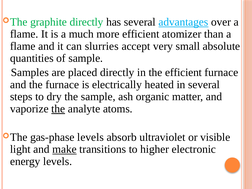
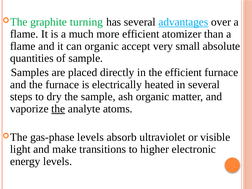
graphite directly: directly -> turning (86, 22)
can slurries: slurries -> organic (102, 46)
make underline: present -> none (64, 149)
